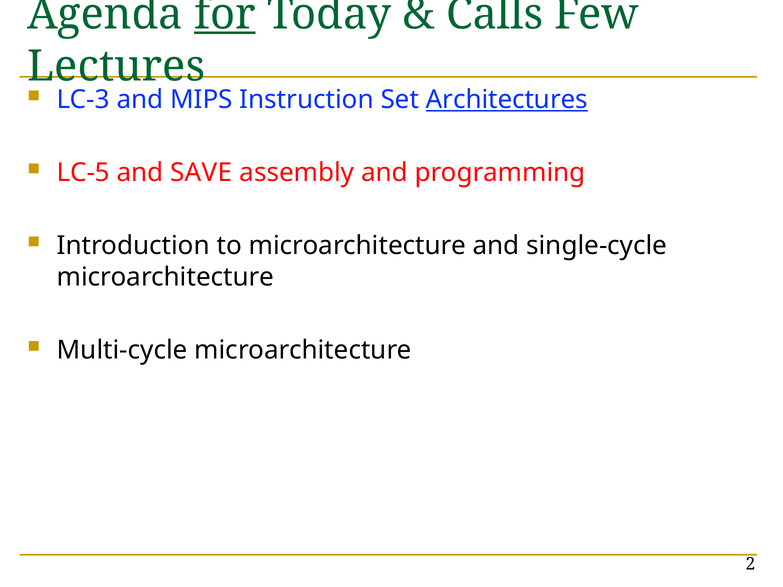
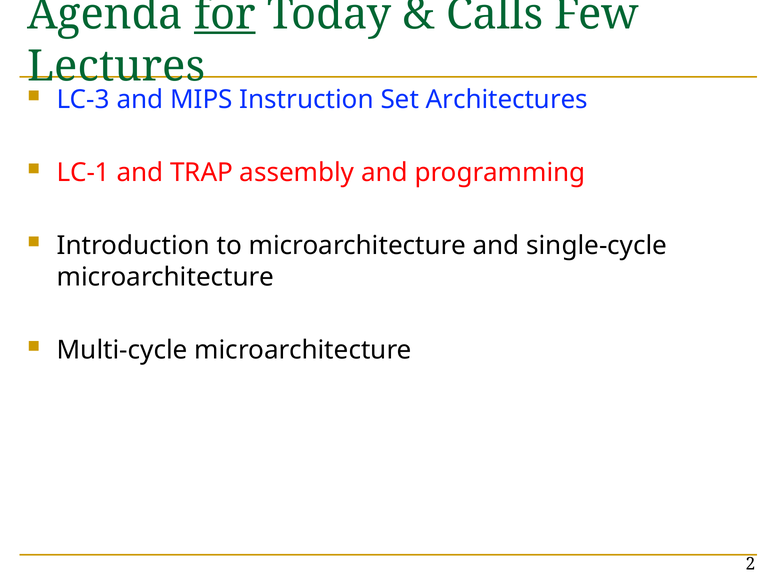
Architectures underline: present -> none (507, 100)
LC-5: LC-5 -> LC-1 (83, 173)
SAVE: SAVE -> TRAP (201, 173)
